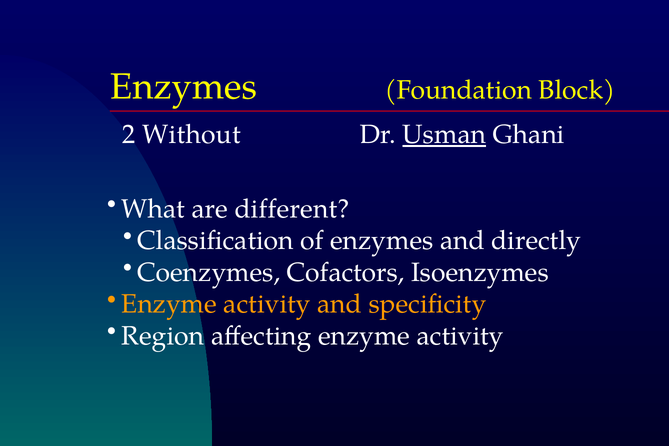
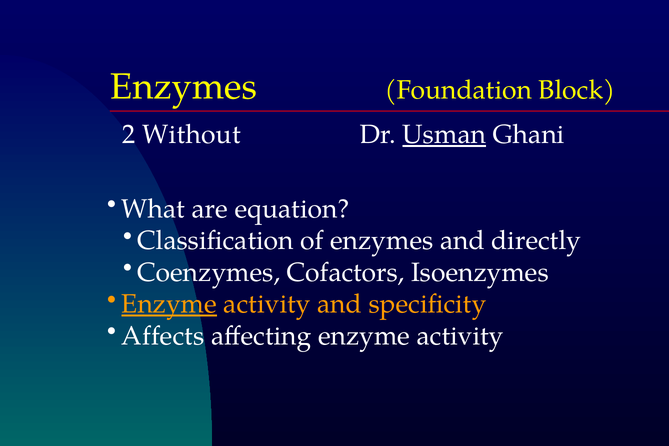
different: different -> equation (292, 209)
Enzyme underline: none -> present (169, 304)
Region: Region -> Affects (163, 336)
